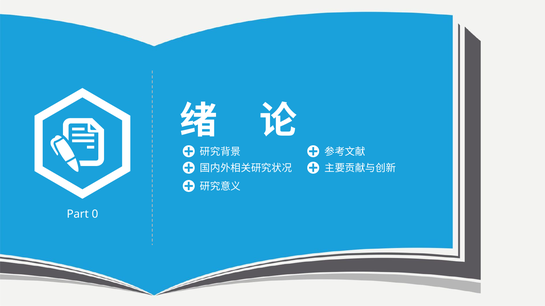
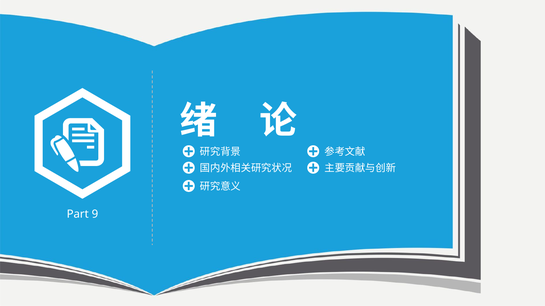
0: 0 -> 9 (95, 215)
